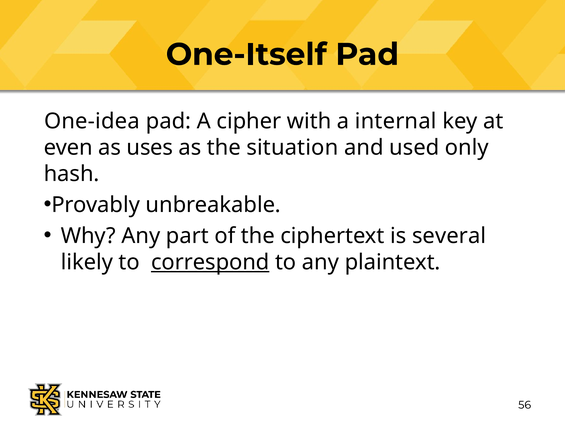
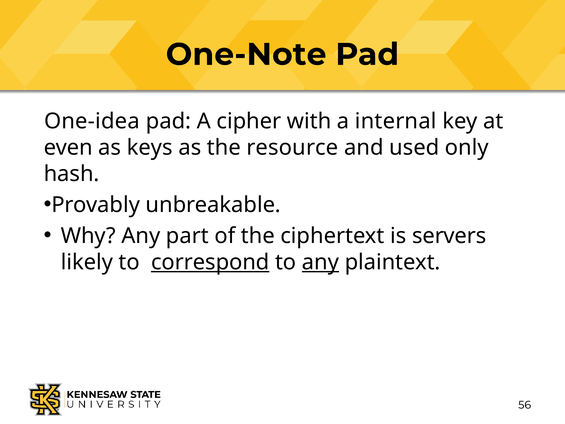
One-Itself: One-Itself -> One-Note (246, 54)
uses: uses -> keys (150, 147)
situation: situation -> resource (292, 147)
several: several -> servers (449, 236)
any underline: none -> present (320, 262)
